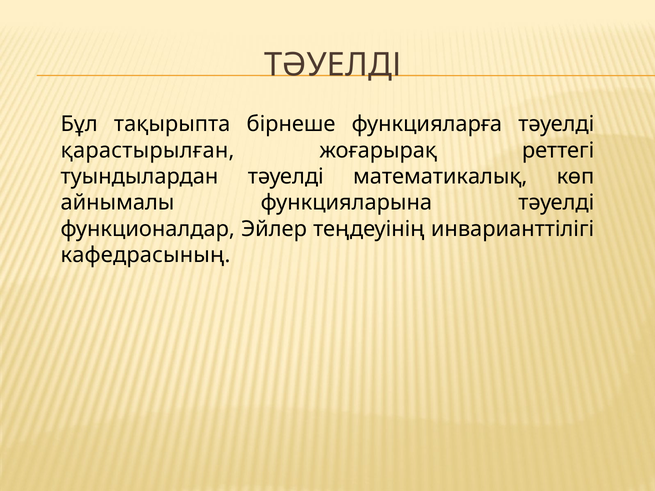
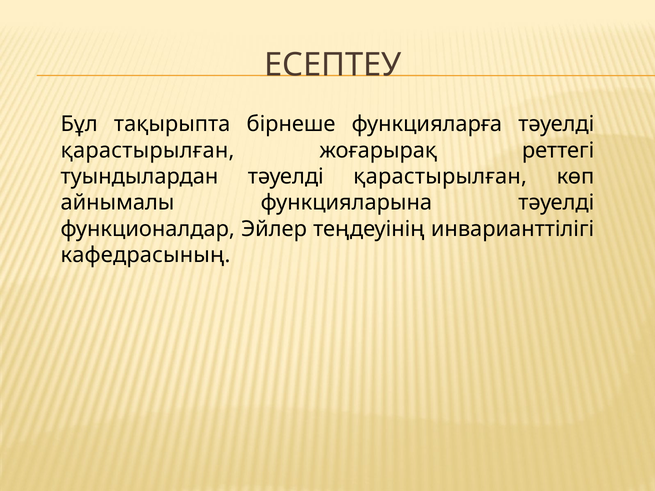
ТӘУЕЛДІ: ТӘУЕЛДІ -> ЕСЕПТЕУ (333, 65)
туындылардан тәуелді математикалық: математикалық -> қарастырылған (440, 177)
